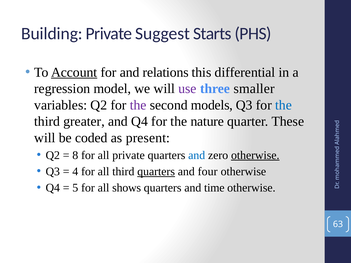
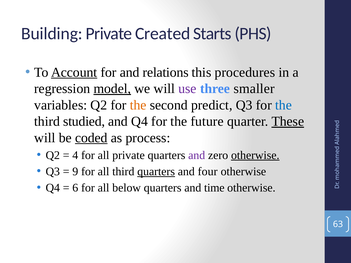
Suggest: Suggest -> Created (163, 34)
differential: differential -> procedures (245, 72)
model underline: none -> present (112, 89)
the colour: purple -> orange (138, 105)
models: models -> predict (212, 105)
greater: greater -> studied (84, 121)
nature: nature -> future (207, 121)
These underline: none -> present (288, 121)
coded underline: none -> present (91, 138)
present: present -> process (148, 138)
8: 8 -> 4 (75, 155)
and colour: blue -> purple (197, 155)
4: 4 -> 9 (75, 172)
5: 5 -> 6 (75, 188)
shows: shows -> below (127, 188)
